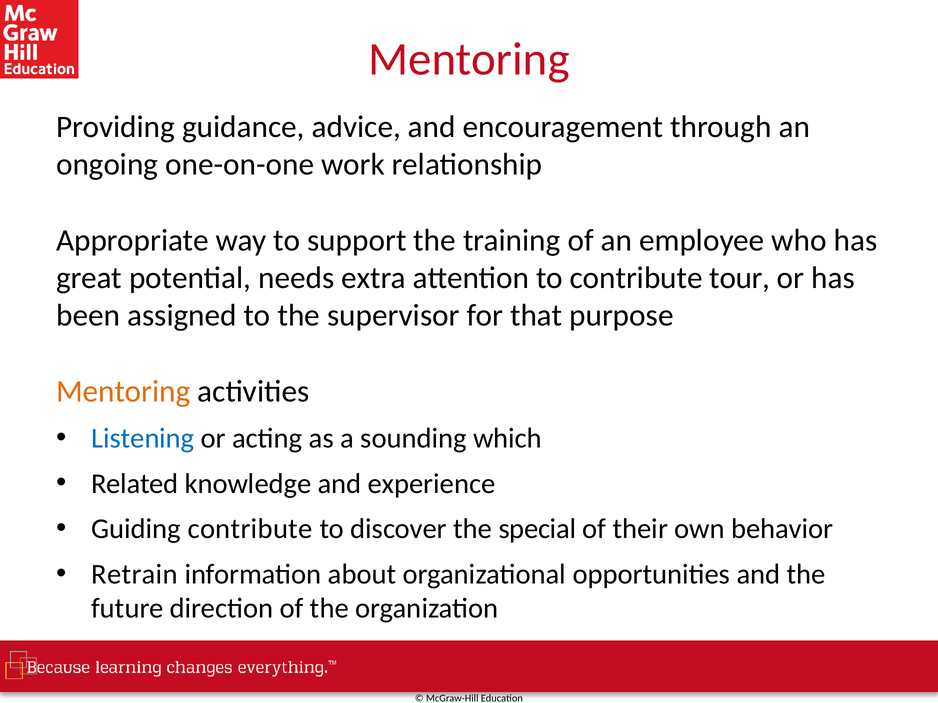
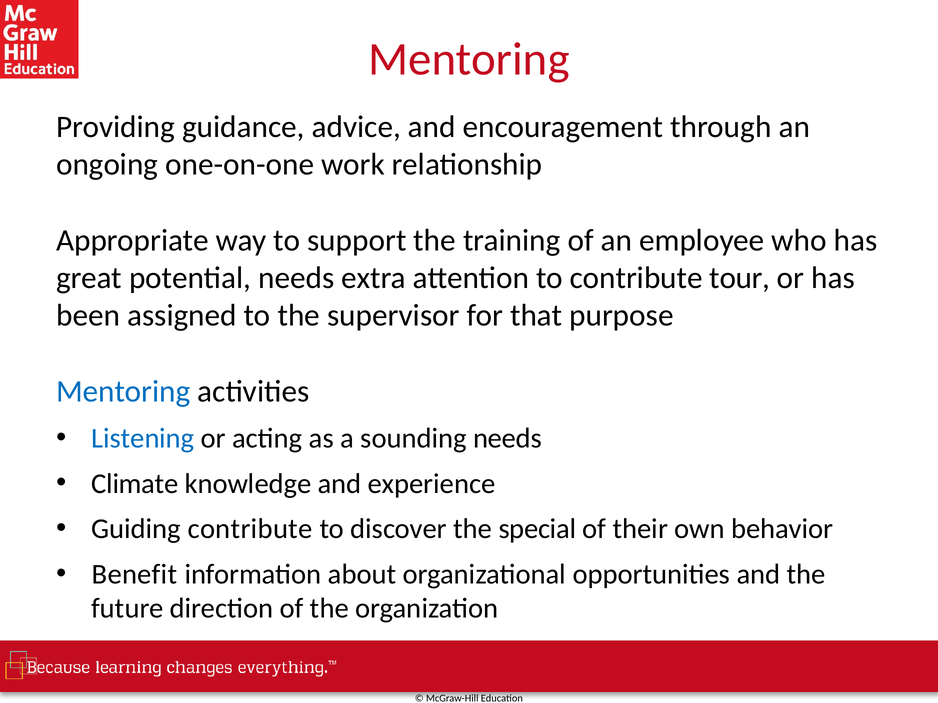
Mentoring colour: orange -> blue (123, 392)
sounding which: which -> needs (507, 439)
Related: Related -> Climate (135, 484)
Retrain: Retrain -> Benefit (135, 575)
